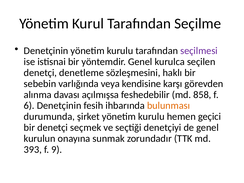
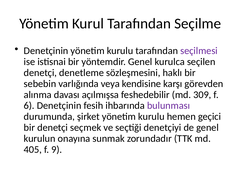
858: 858 -> 309 (202, 95)
bulunması colour: orange -> purple (169, 106)
393: 393 -> 405 (33, 150)
